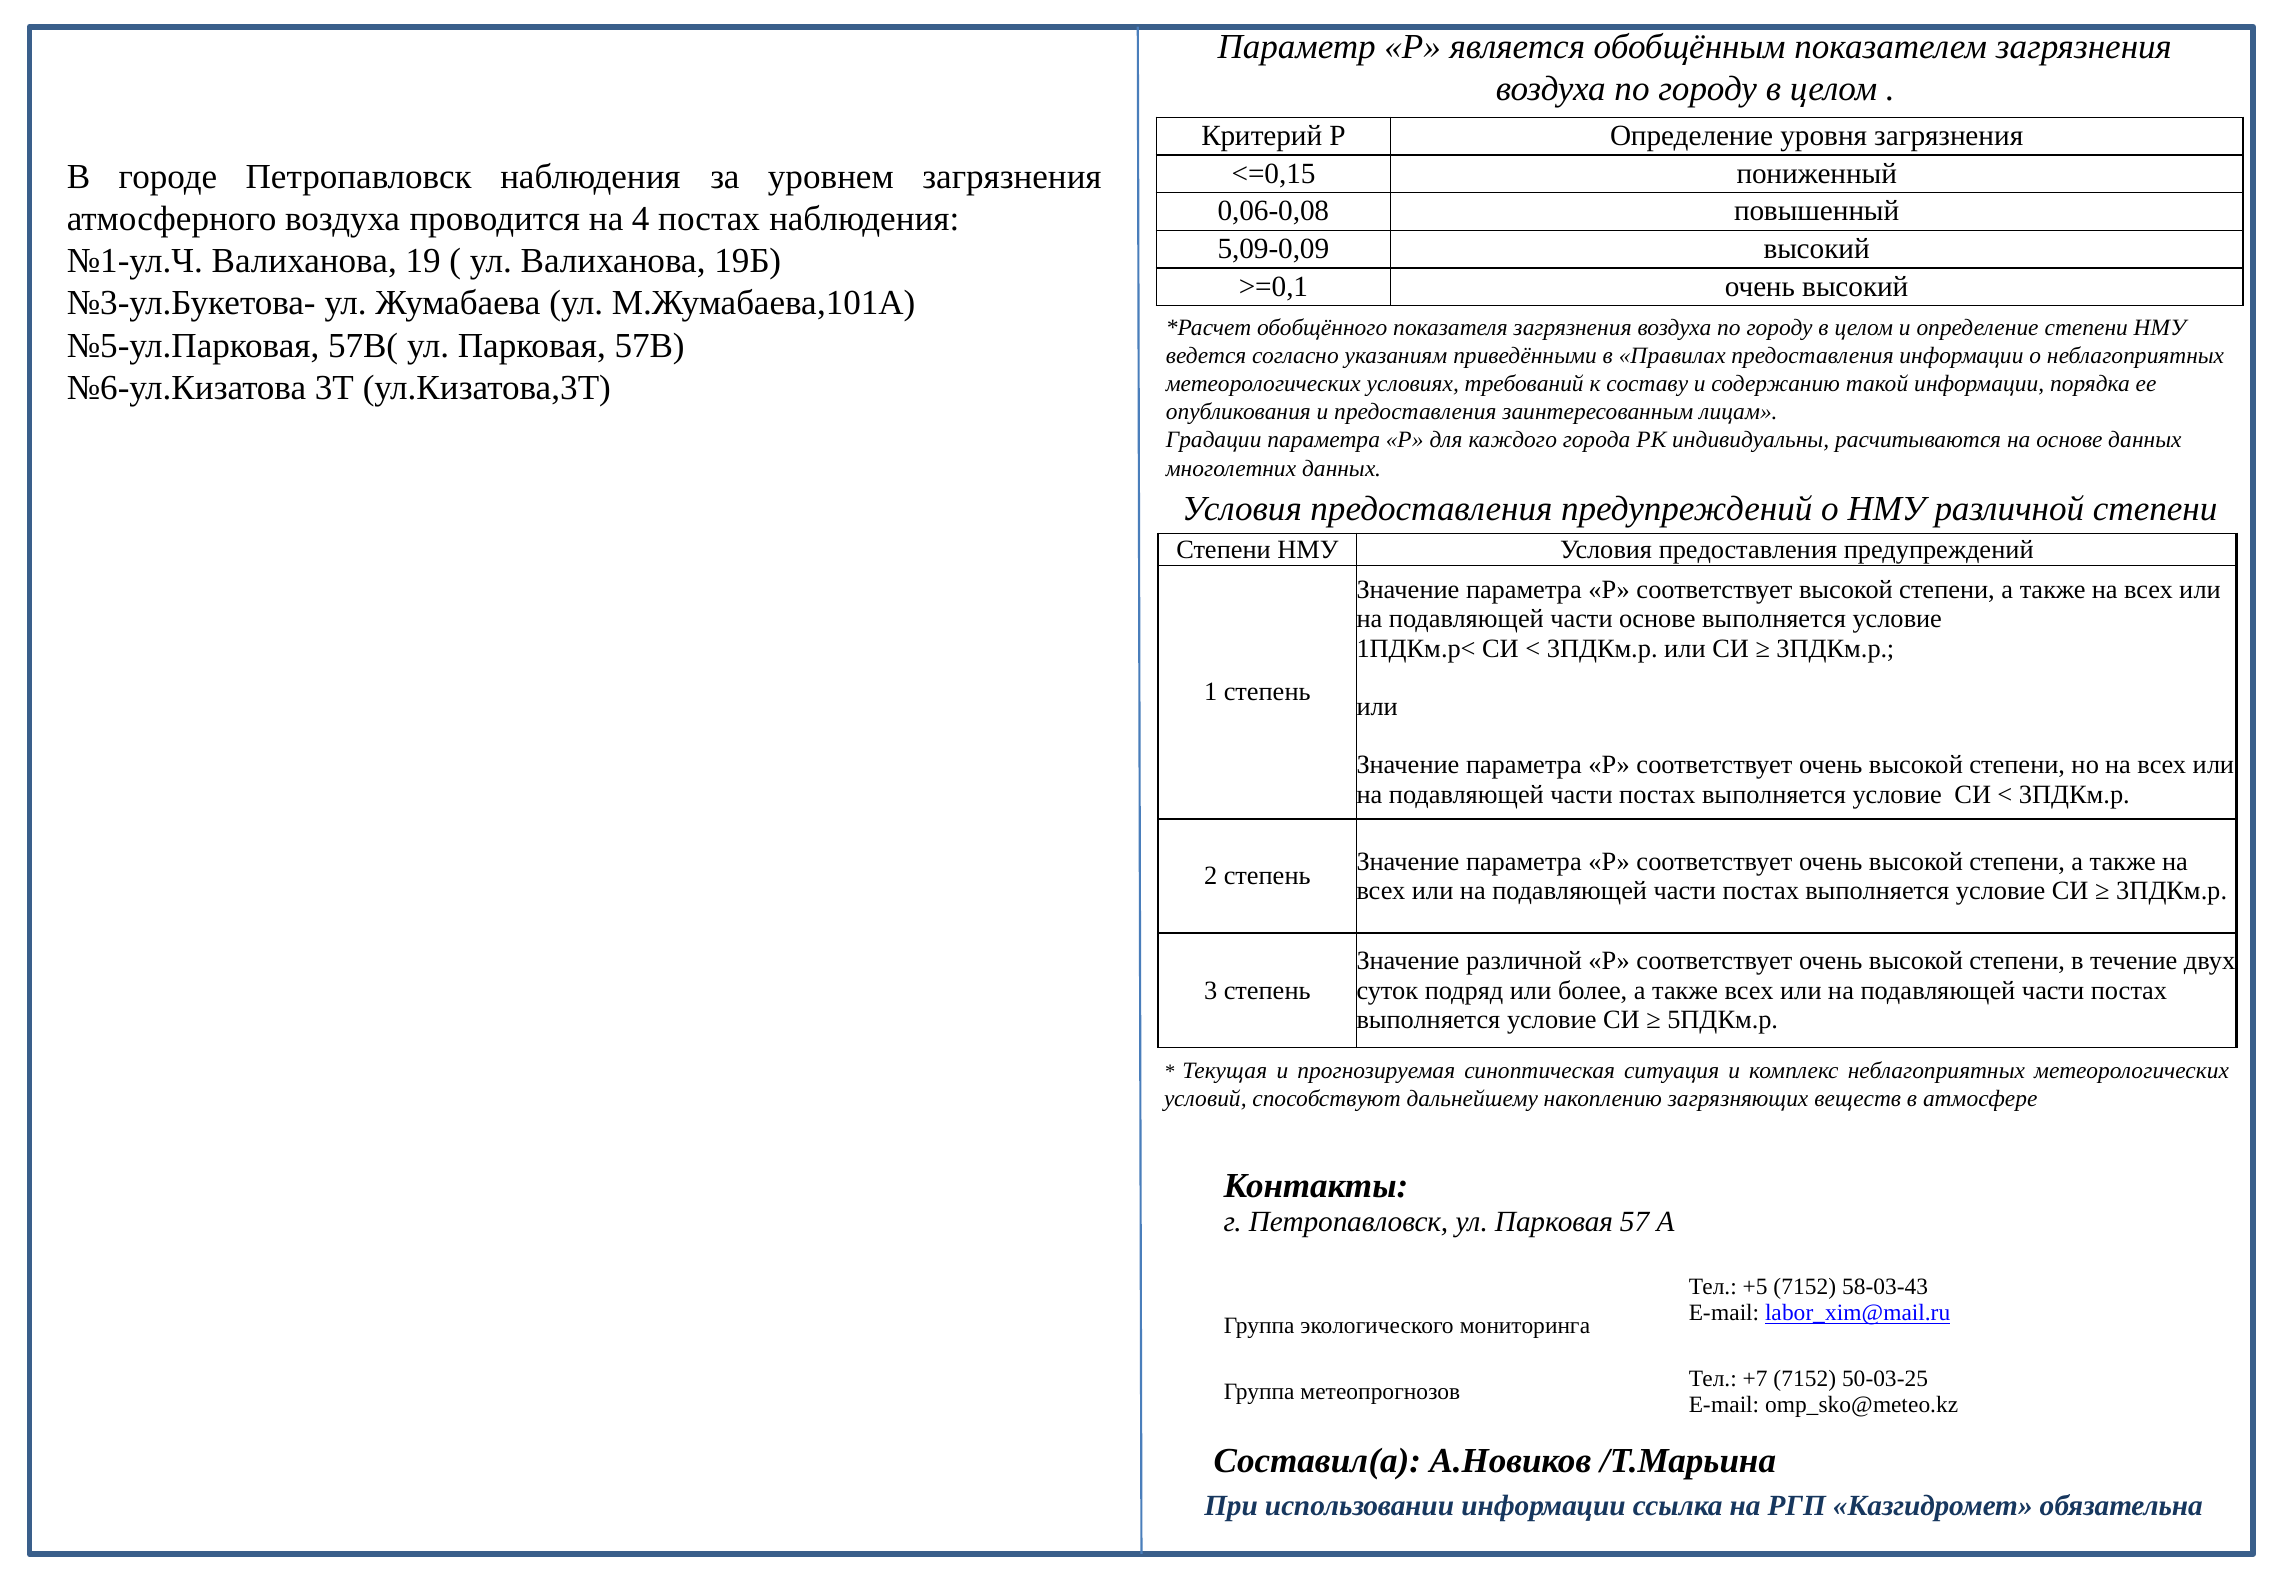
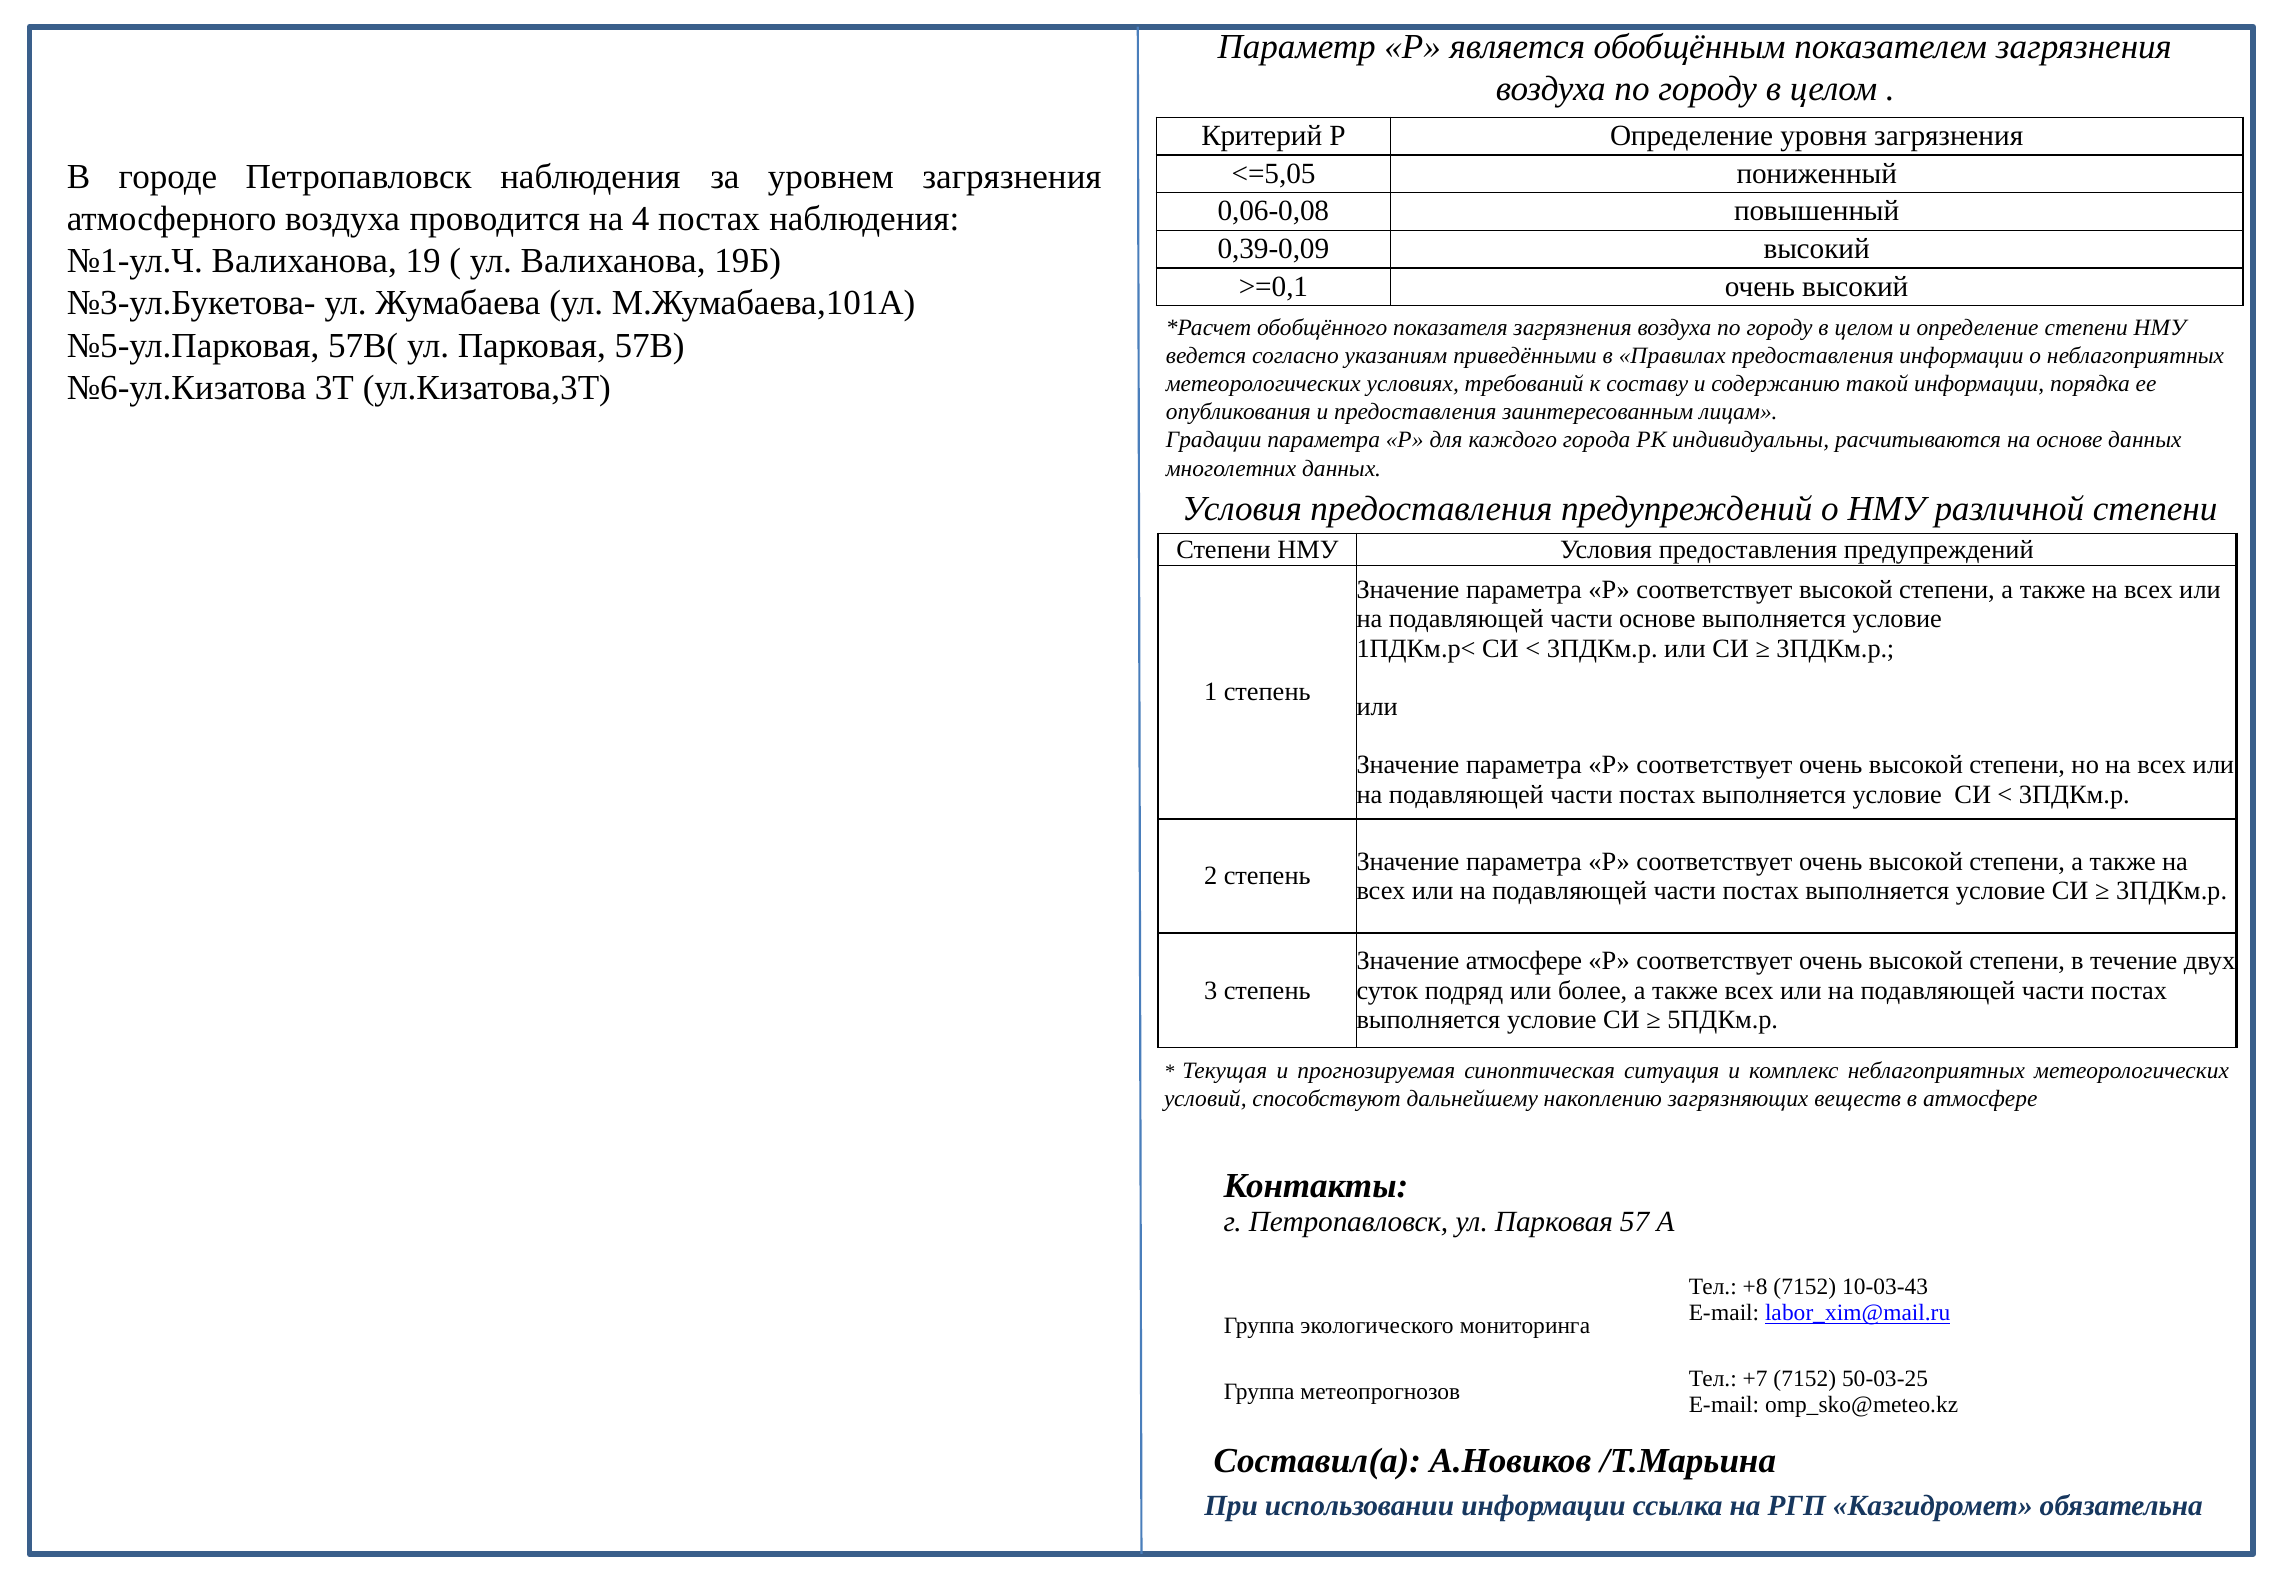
<=0,15: <=0,15 -> <=5,05 (1274, 173)
5,09-0,09: 5,09-0,09 -> 0,39-0,09 (1273, 249)
Значение различной: различной -> атмосфере (1524, 961)
+5: +5 -> +8 (1755, 1287)
58-03-43: 58-03-43 -> 10-03-43 (1885, 1287)
